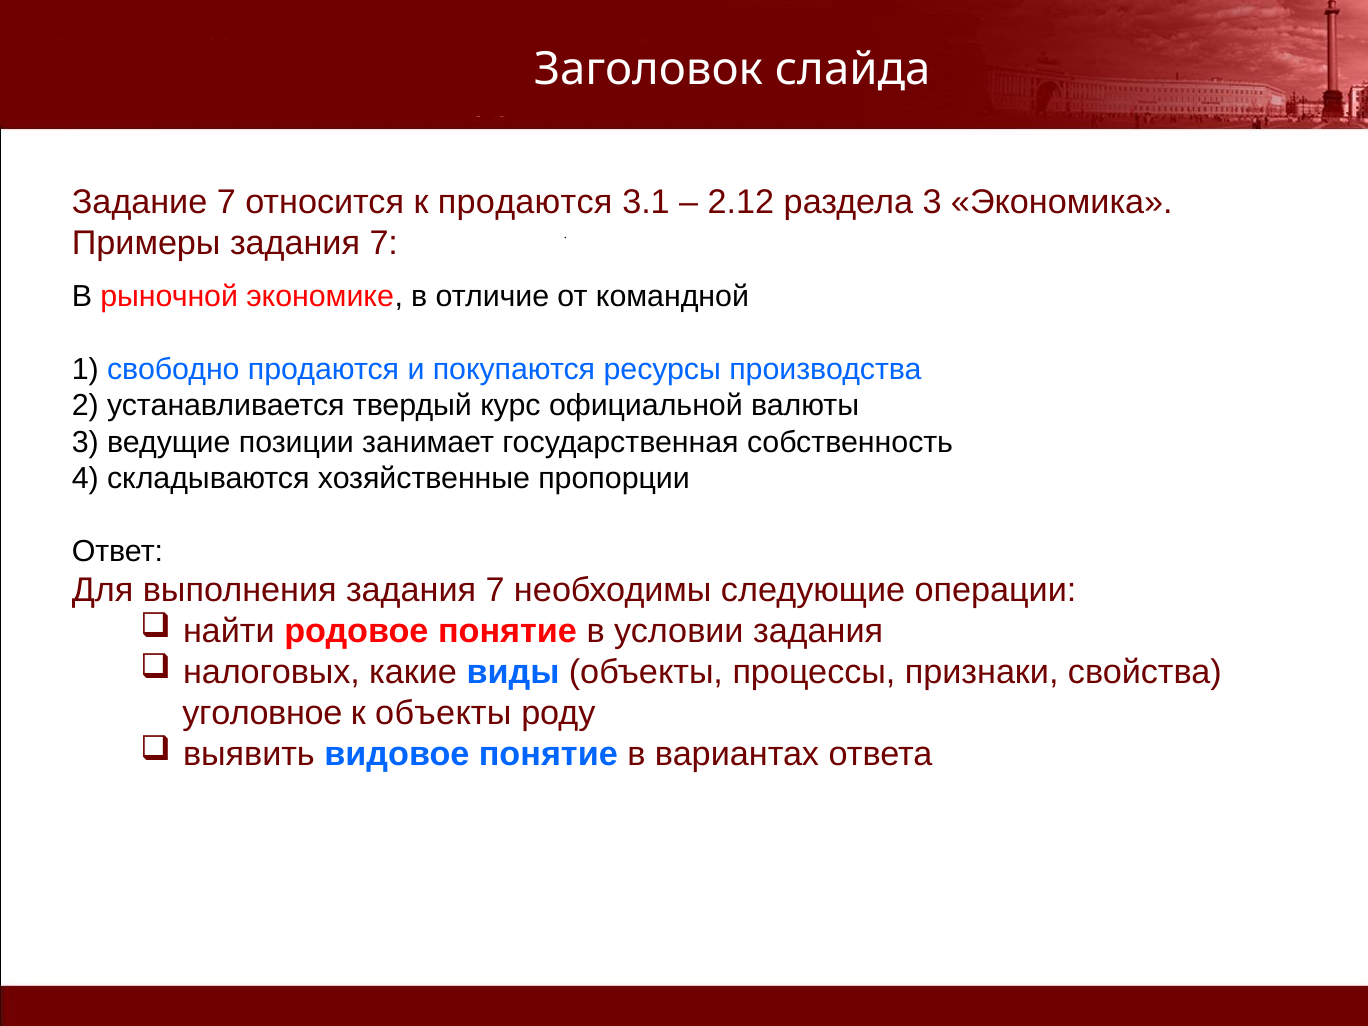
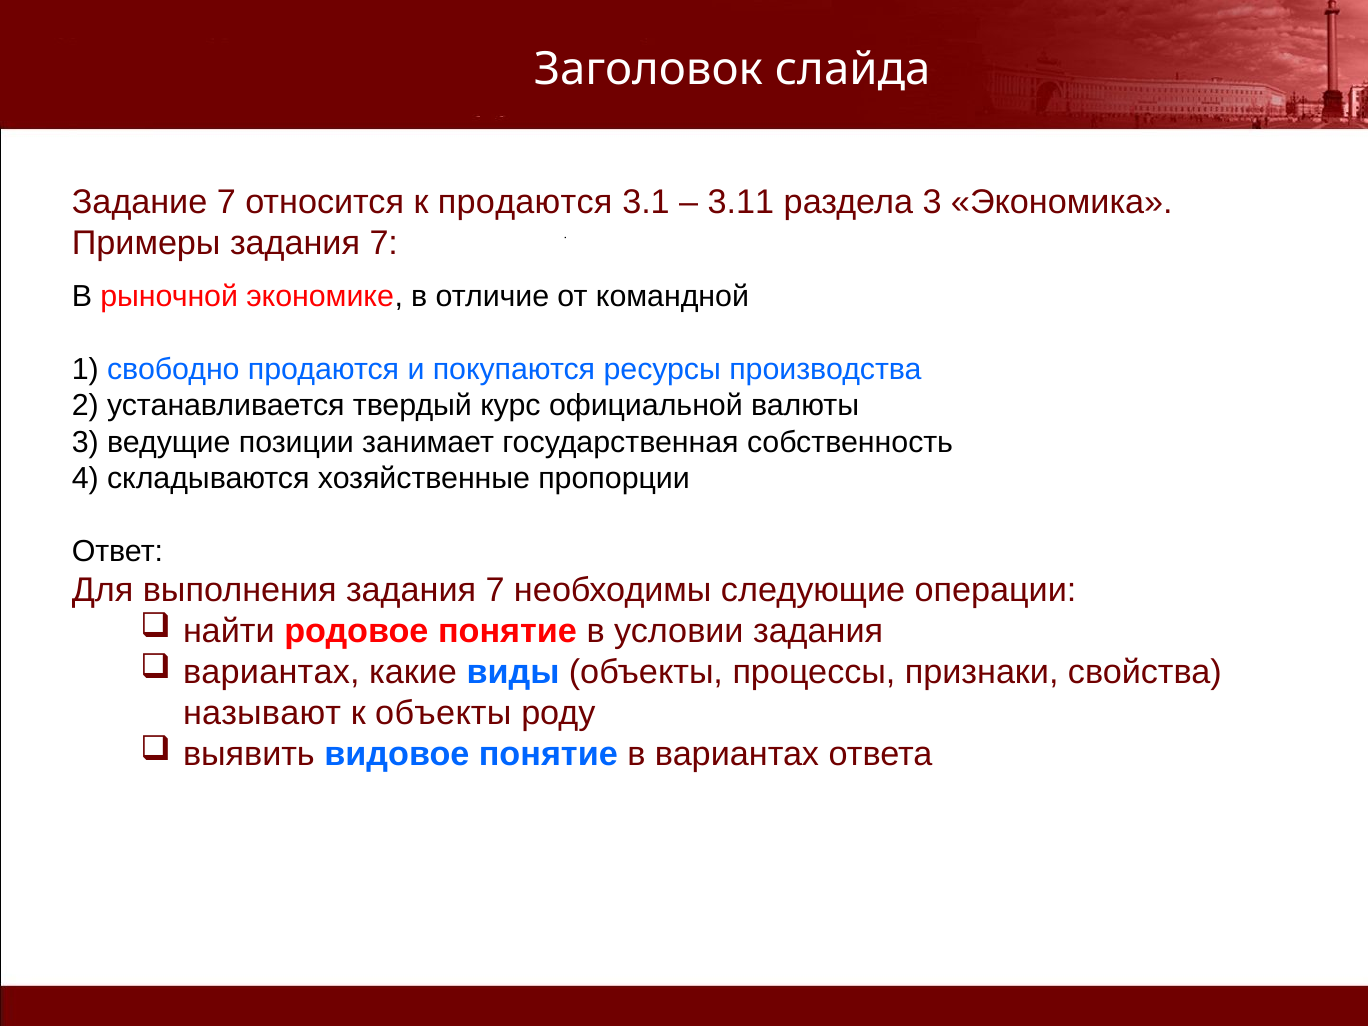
2.12: 2.12 -> 3.11 (741, 202)
налоговых: налоговых -> вариантах (271, 673)
уголовное: уголовное -> называют (262, 714)
